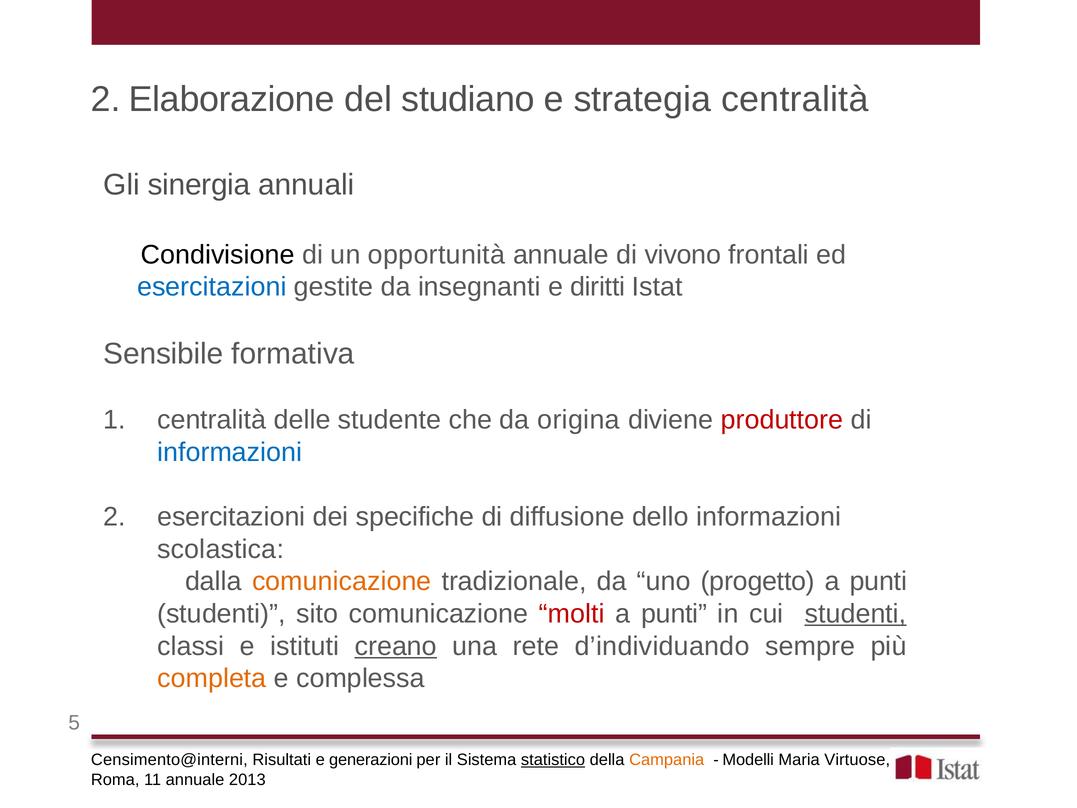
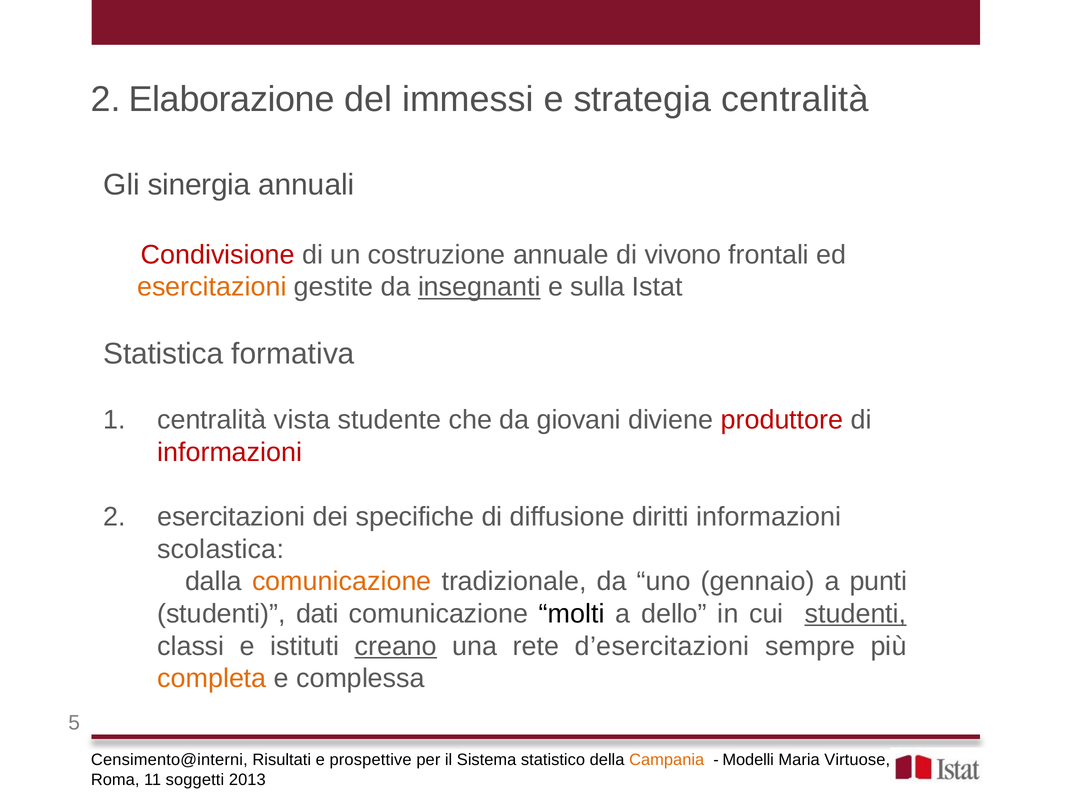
studiano: studiano -> immessi (468, 99)
Condivisione colour: black -> red (218, 255)
opportunità: opportunità -> costruzione (437, 255)
esercitazioni colour: blue -> orange (212, 287)
insegnanti underline: none -> present (479, 287)
diritti: diritti -> sulla (598, 287)
Sensibile: Sensibile -> Statistica (163, 354)
delle: delle -> vista (302, 420)
origina: origina -> giovani (579, 420)
informazioni colour: blue -> red (230, 452)
dello: dello -> diritti (660, 517)
progetto: progetto -> gennaio (758, 581)
sito: sito -> dati (317, 614)
molti colour: red -> black (572, 614)
punti: punti -> dello (674, 614)
d’individuando: d’individuando -> d’esercitazioni (662, 646)
generazioni: generazioni -> prospettive (371, 760)
statistico underline: present -> none (553, 760)
11 annuale: annuale -> soggetti (195, 779)
